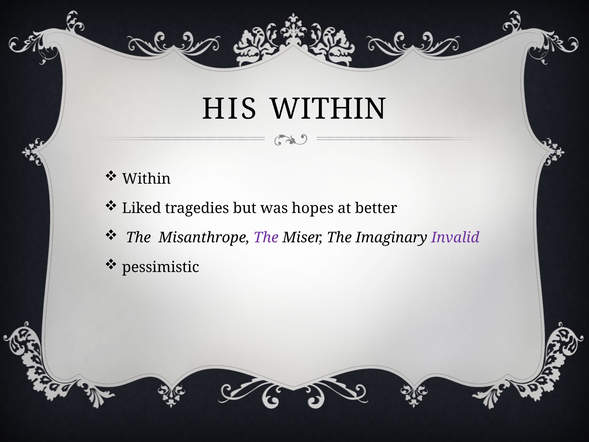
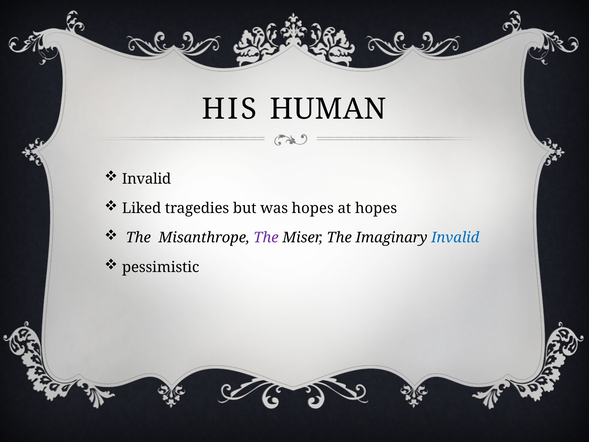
HIS WITHIN: WITHIN -> HUMAN (328, 109)
Within: Within -> Invalid (147, 179)
at better: better -> hopes (376, 208)
Invalid colour: purple -> blue (455, 238)
